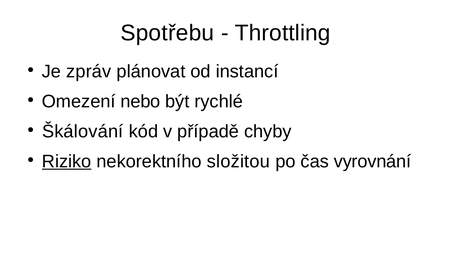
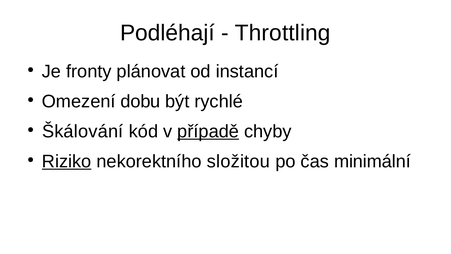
Spotřebu: Spotřebu -> Podléhají (167, 33)
zpráv: zpráv -> fronty (89, 72)
nebo: nebo -> dobu (140, 101)
případě underline: none -> present (208, 131)
vyrovnání: vyrovnání -> minimální (372, 161)
